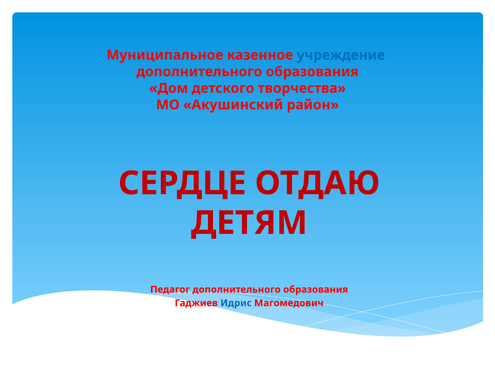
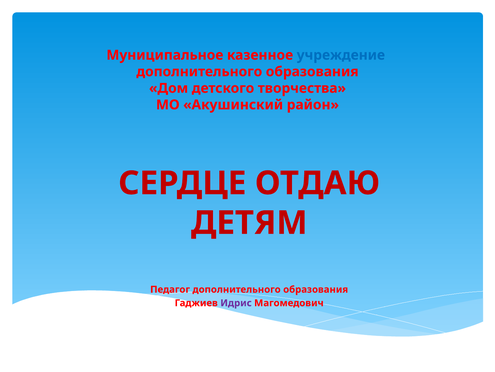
Идрис colour: blue -> purple (236, 302)
